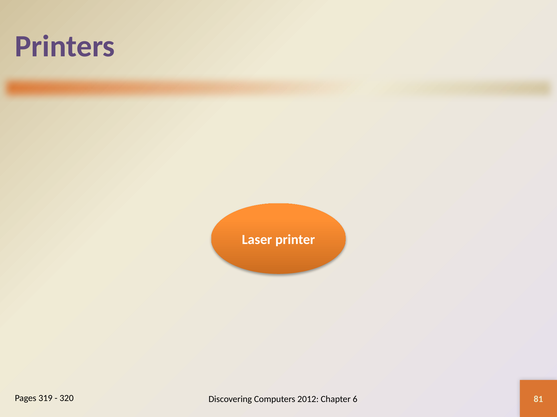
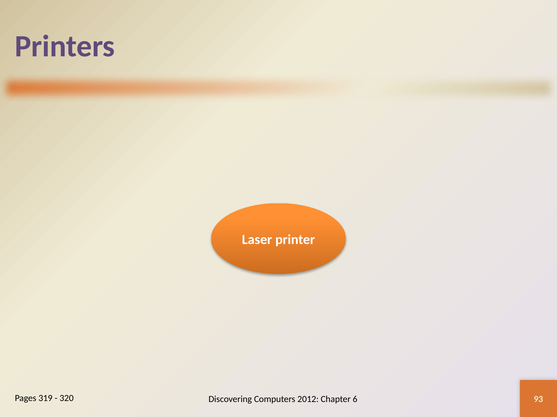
81: 81 -> 93 (538, 400)
